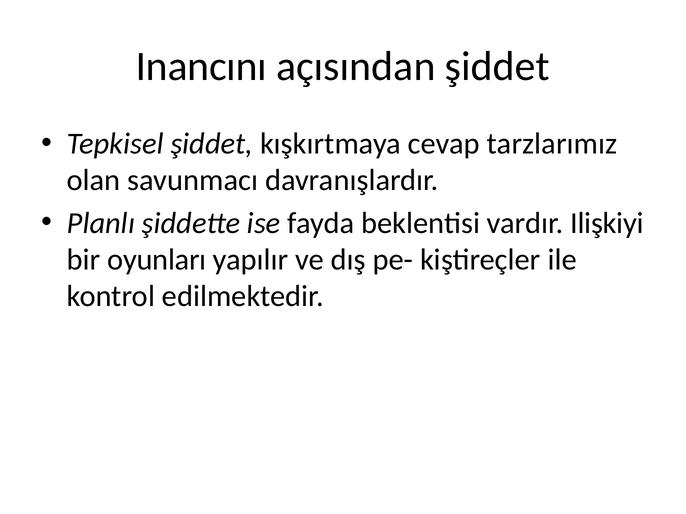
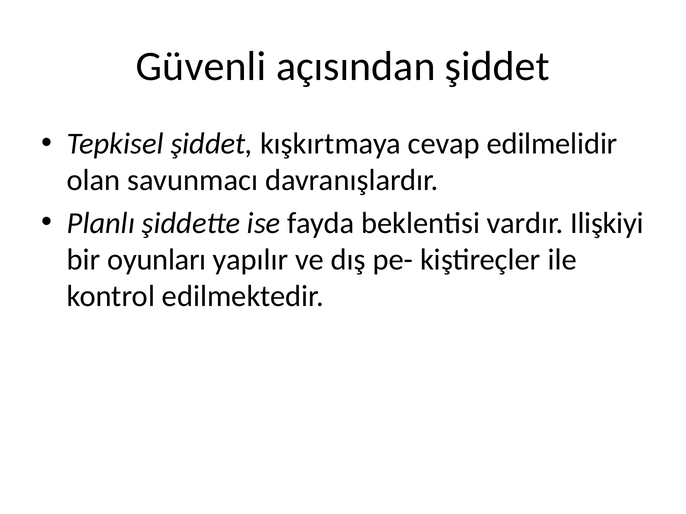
Inancını: Inancını -> Güvenli (201, 66)
tarzlarımız: tarzlarımız -> edilmelidir (552, 144)
